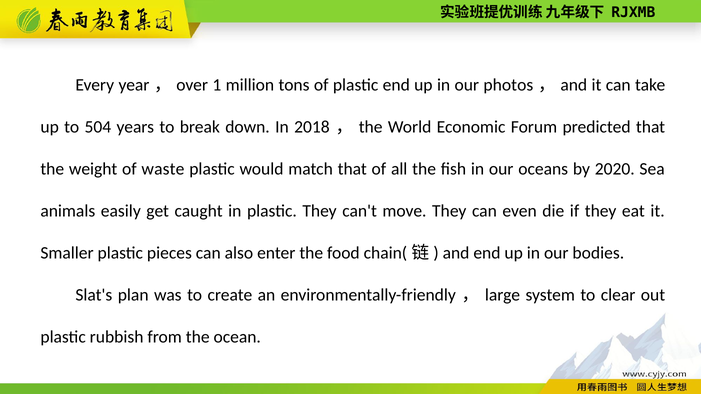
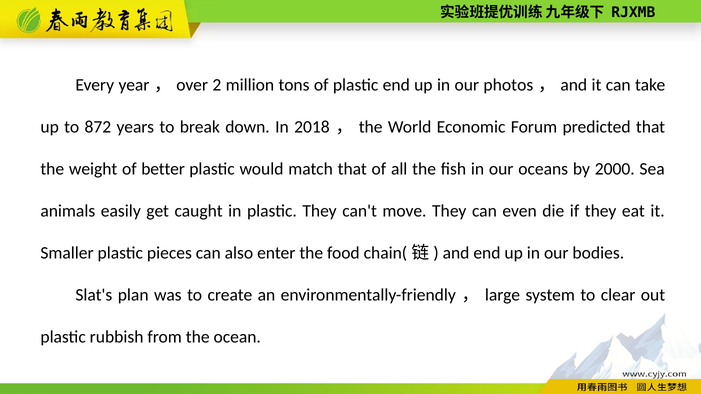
1: 1 -> 2 (217, 85)
504: 504 -> 872 (98, 127)
waste: waste -> better (163, 169)
2020: 2020 -> 2000 (615, 169)
